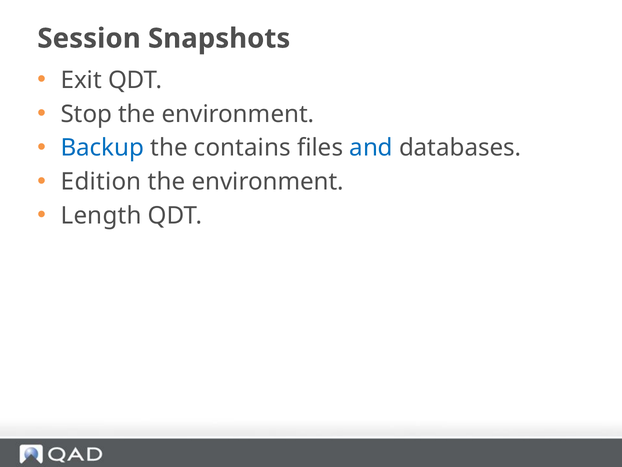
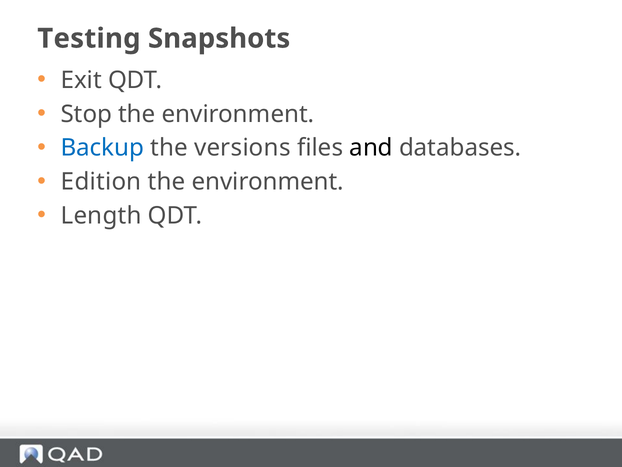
Session: Session -> Testing (89, 38)
contains: contains -> versions (242, 148)
and colour: blue -> black (371, 148)
